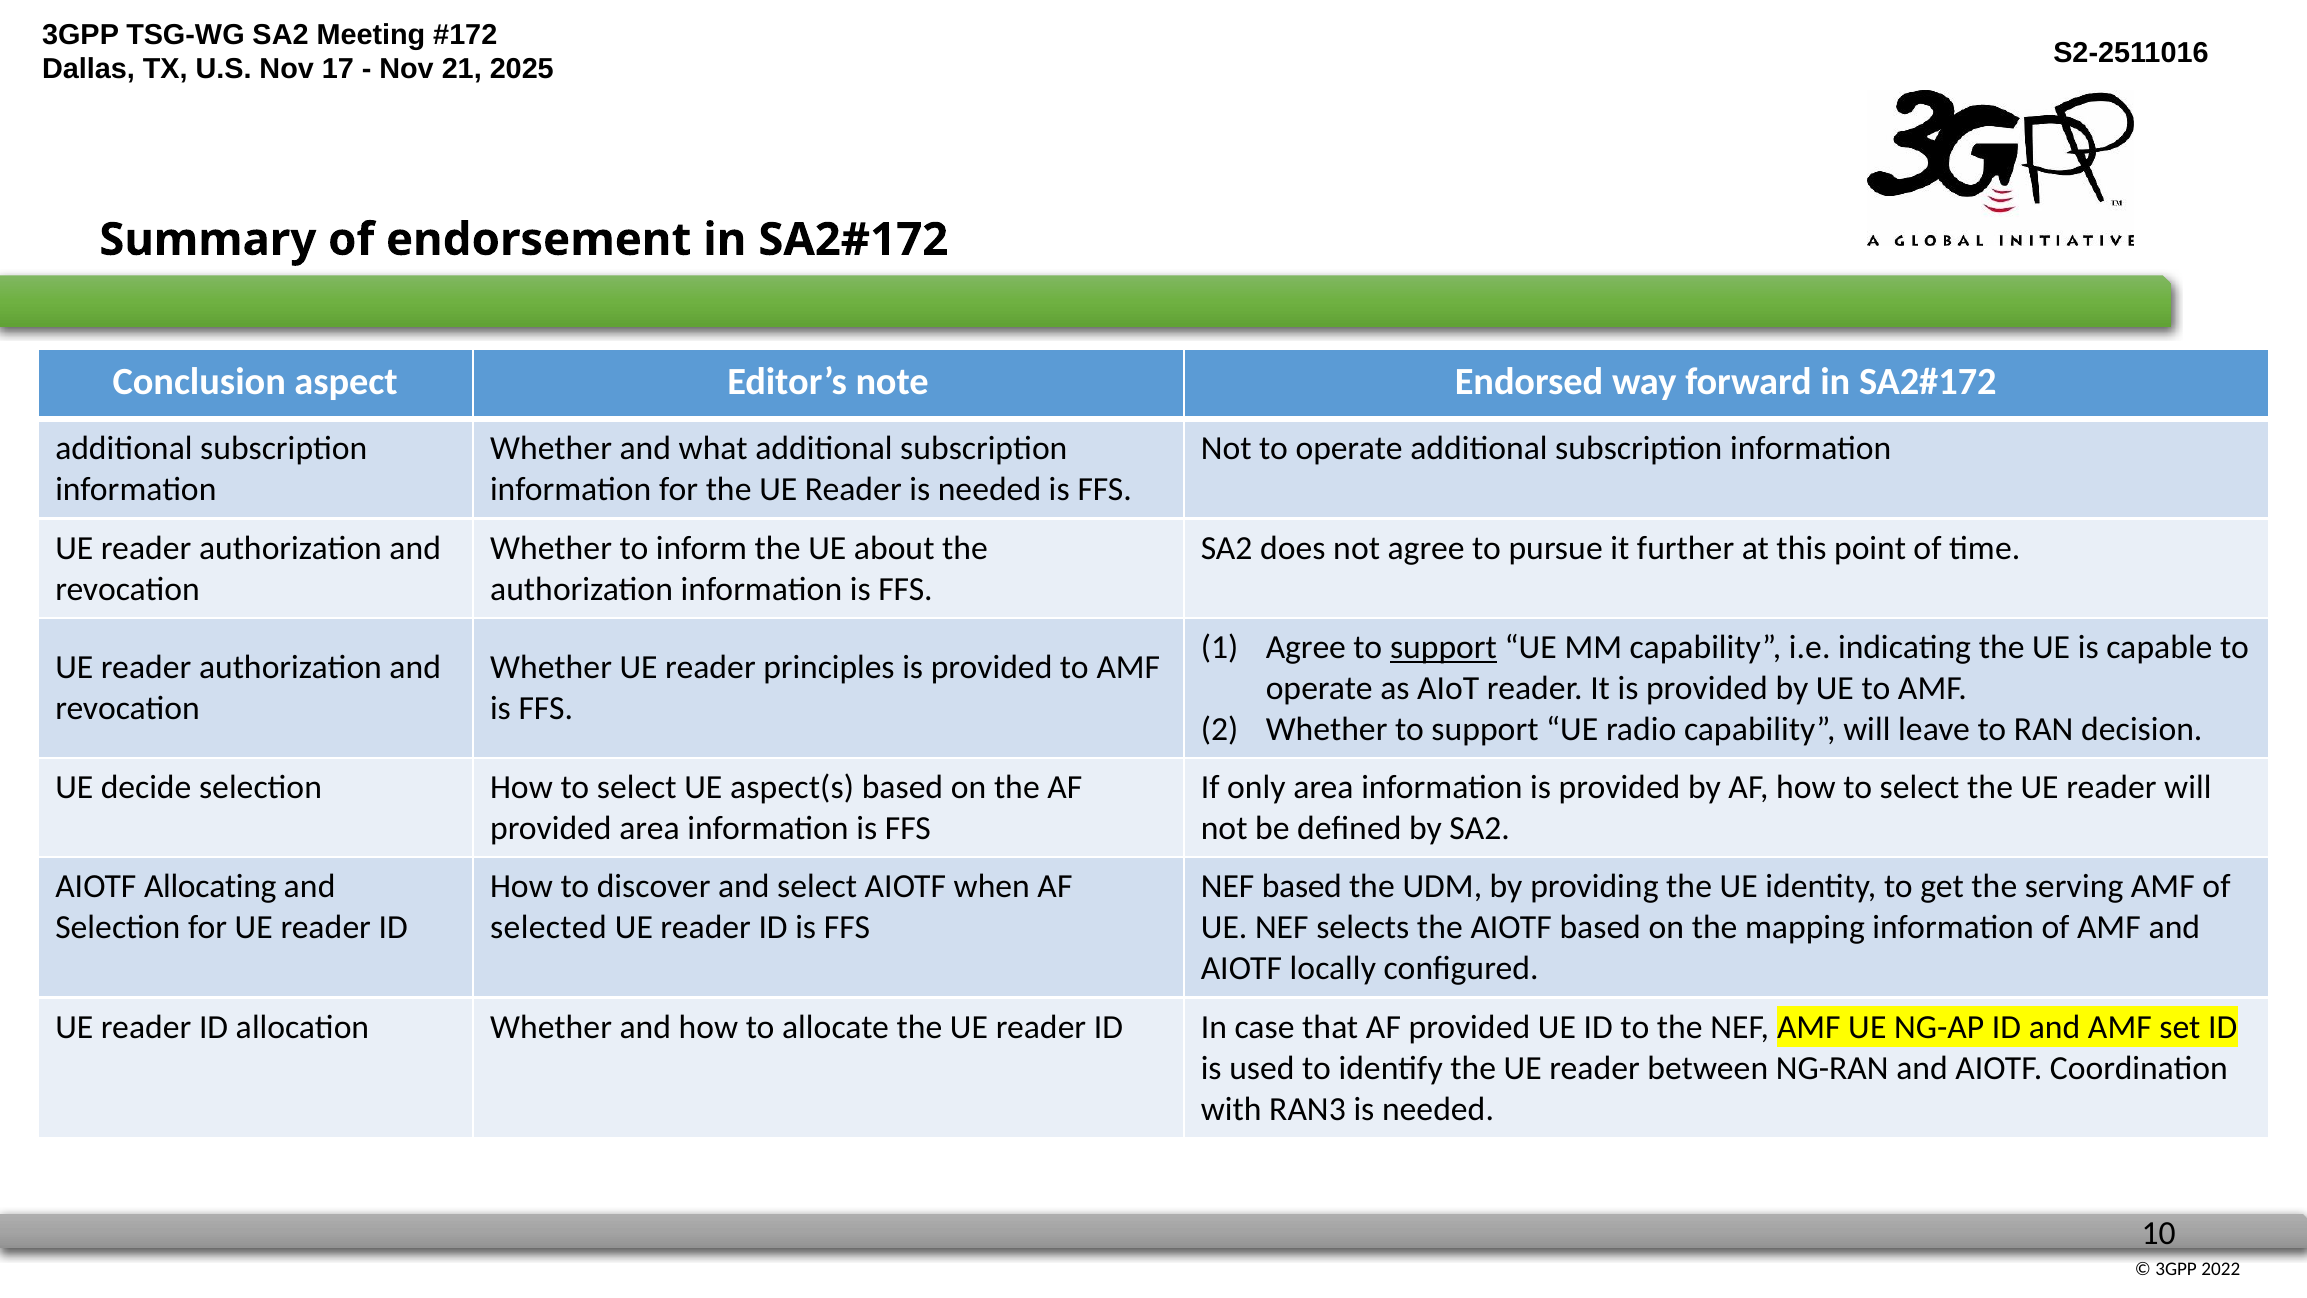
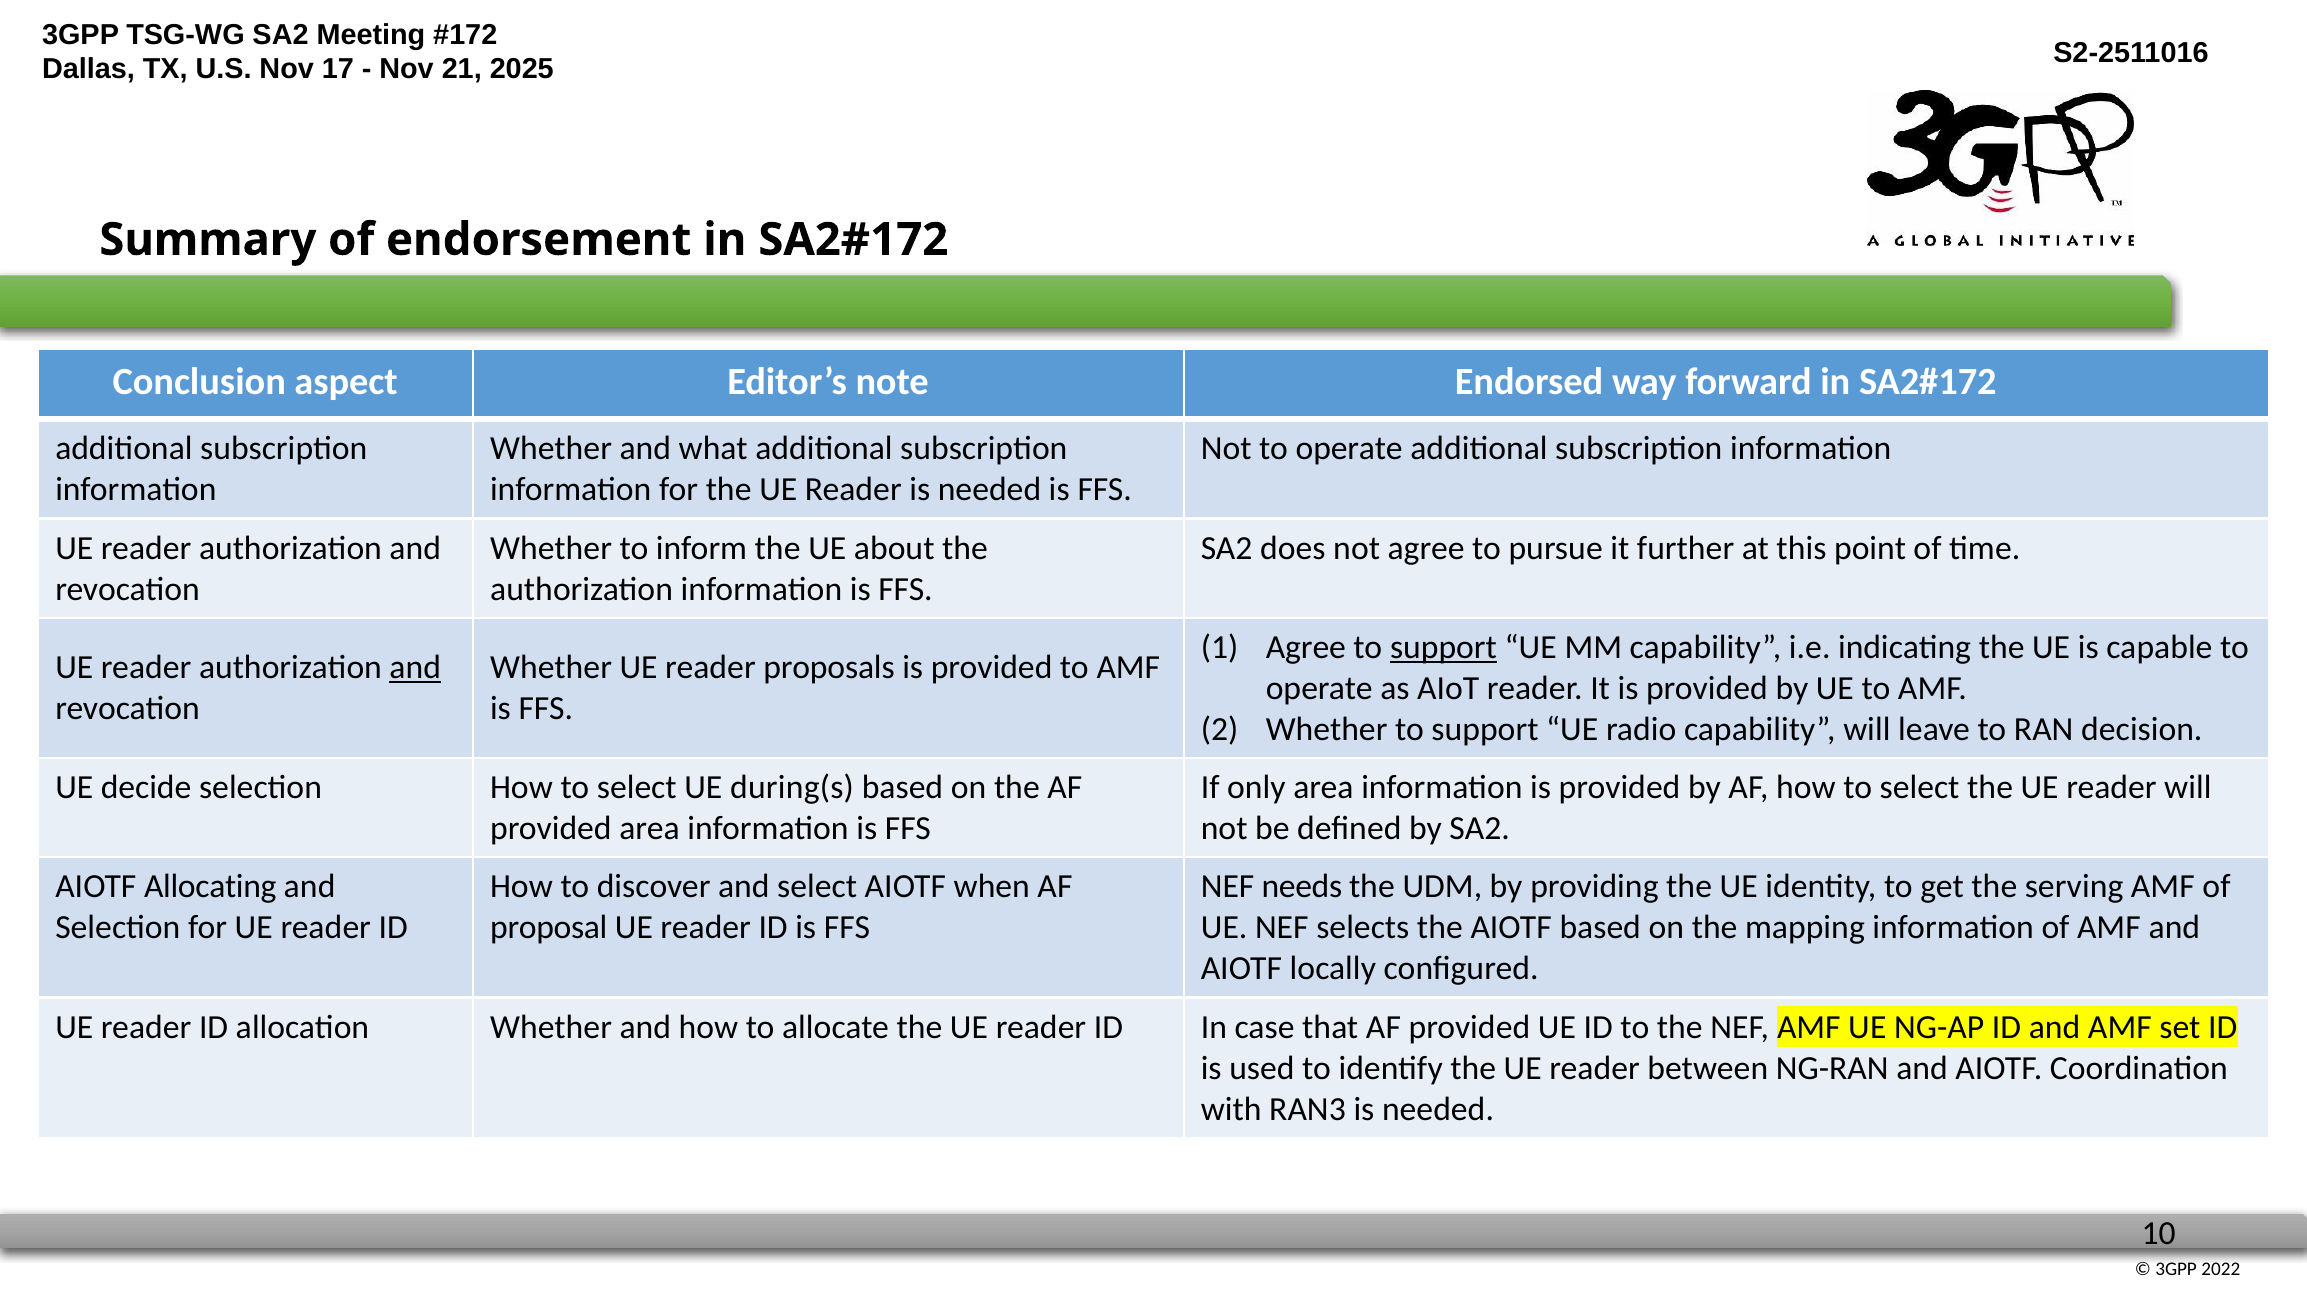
and underline: none -> present (415, 668)
principles: principles -> proposals (829, 668)
aspect(s: aspect(s -> during(s (792, 787)
NEF based: based -> needs (1302, 887)
selected: selected -> proposal (549, 928)
